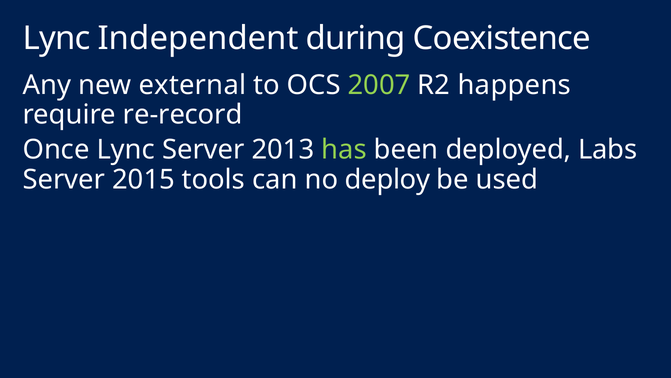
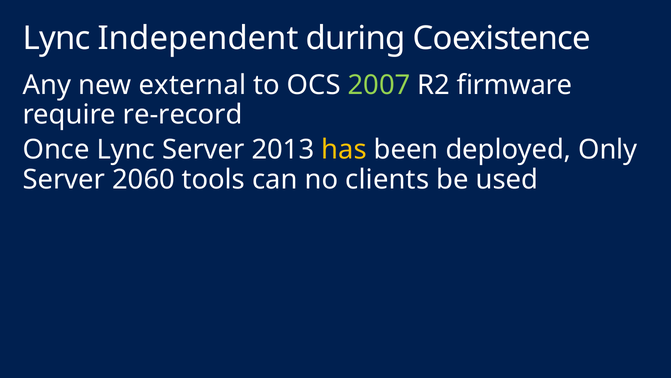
happens: happens -> firmware (515, 85)
has colour: light green -> yellow (344, 150)
Labs: Labs -> Only (608, 150)
2015: 2015 -> 2060 (144, 179)
deploy: deploy -> clients (387, 179)
